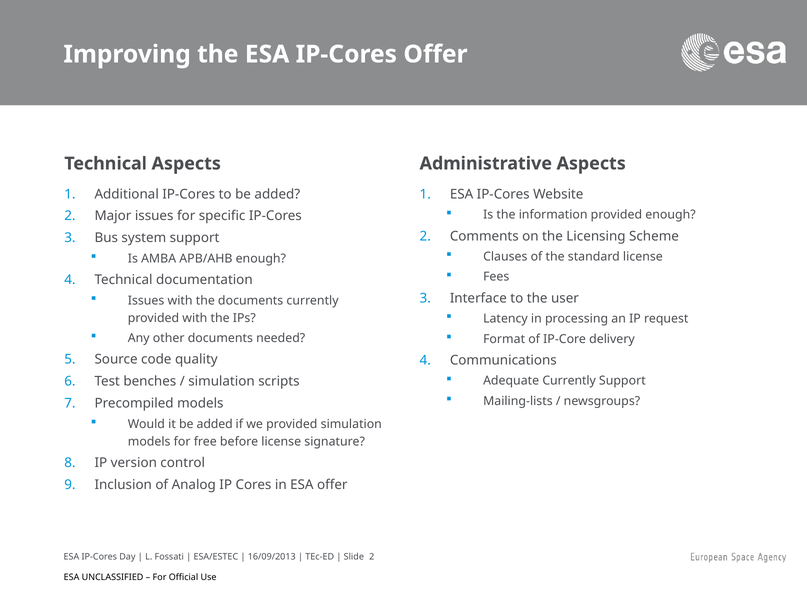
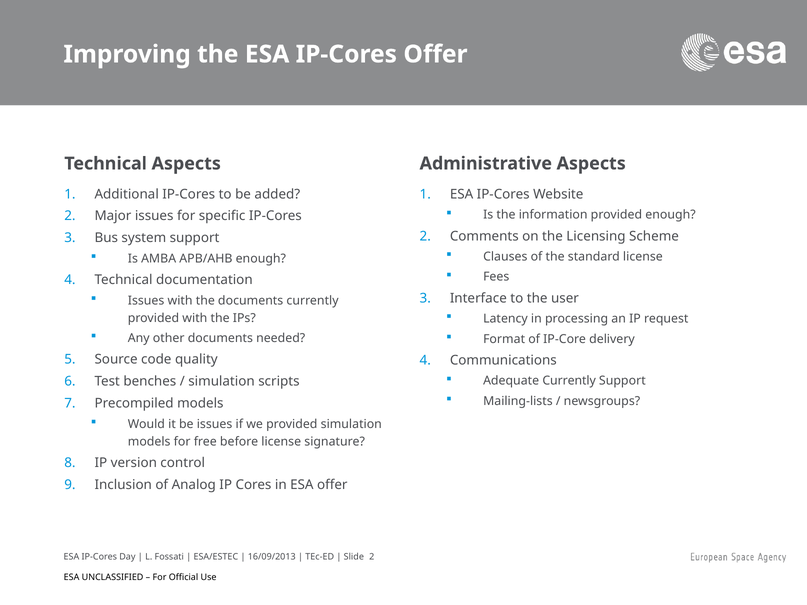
it be added: added -> issues (215, 424)
